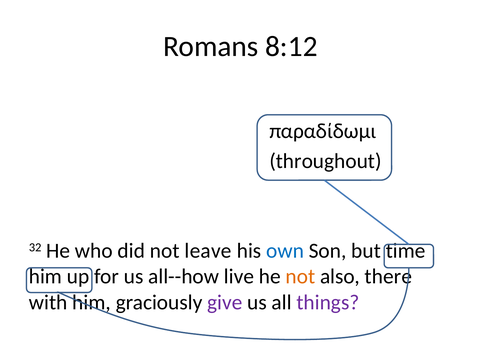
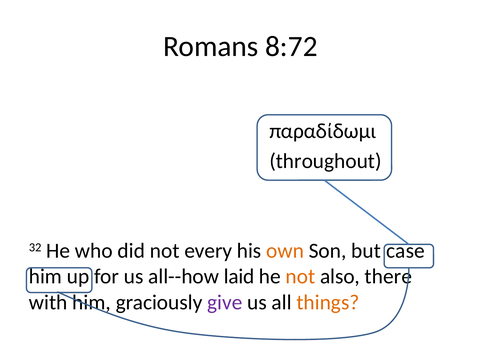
8:12: 8:12 -> 8:72 (291, 47)
leave: leave -> every (208, 251)
own colour: blue -> orange (285, 251)
time: time -> case (405, 251)
live: live -> laid (239, 276)
things colour: purple -> orange (328, 302)
